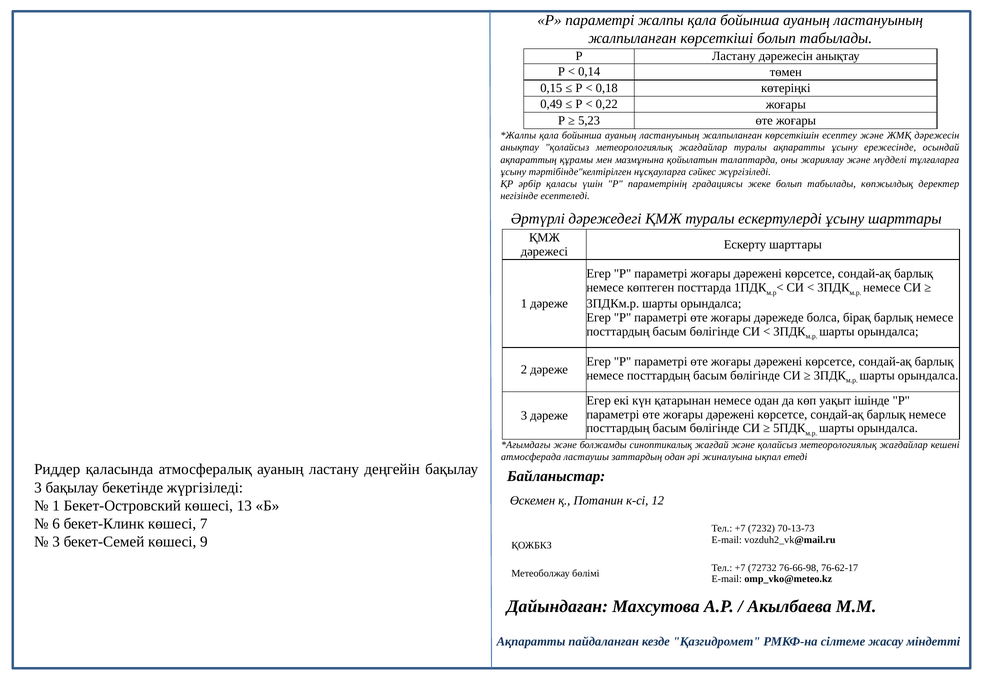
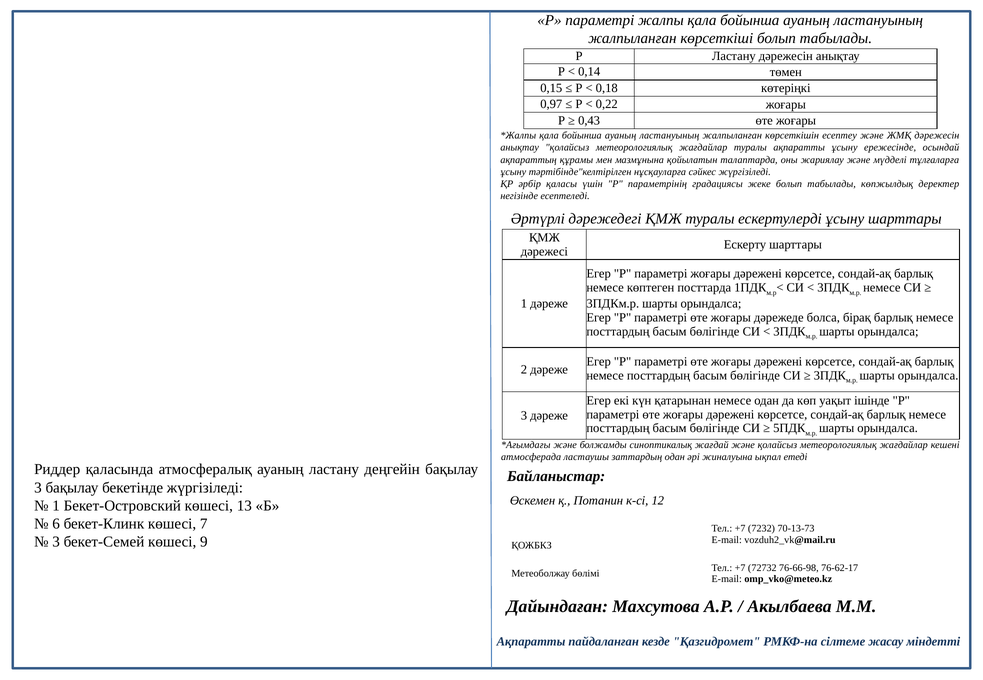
0,49: 0,49 -> 0,97 (551, 104)
5,23: 5,23 -> 0,43 (589, 121)
